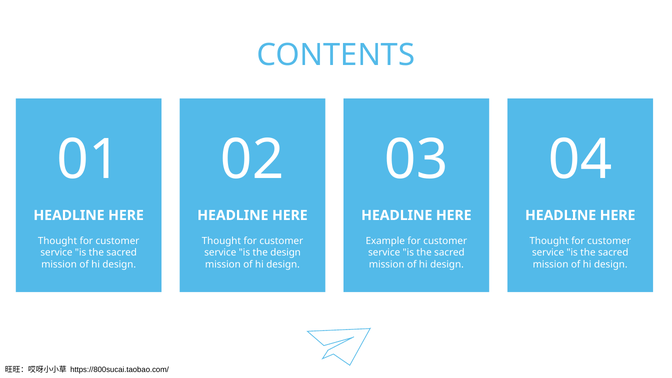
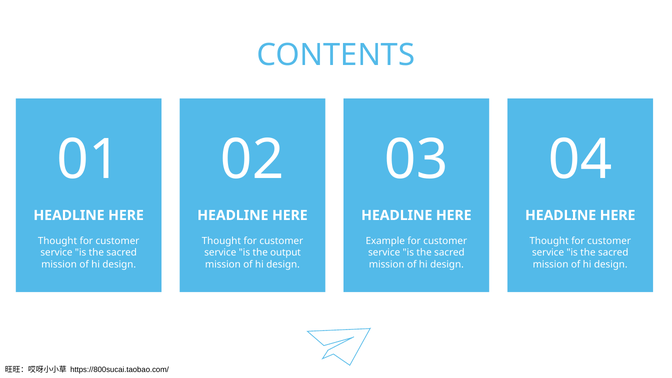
the design: design -> output (286, 253)
